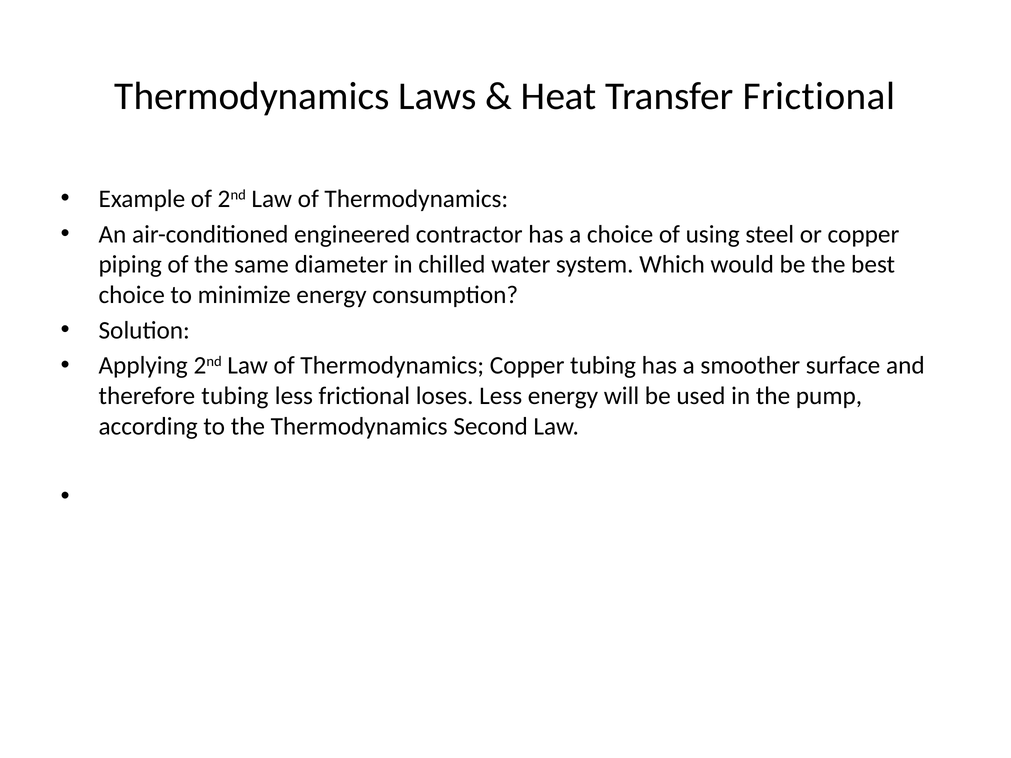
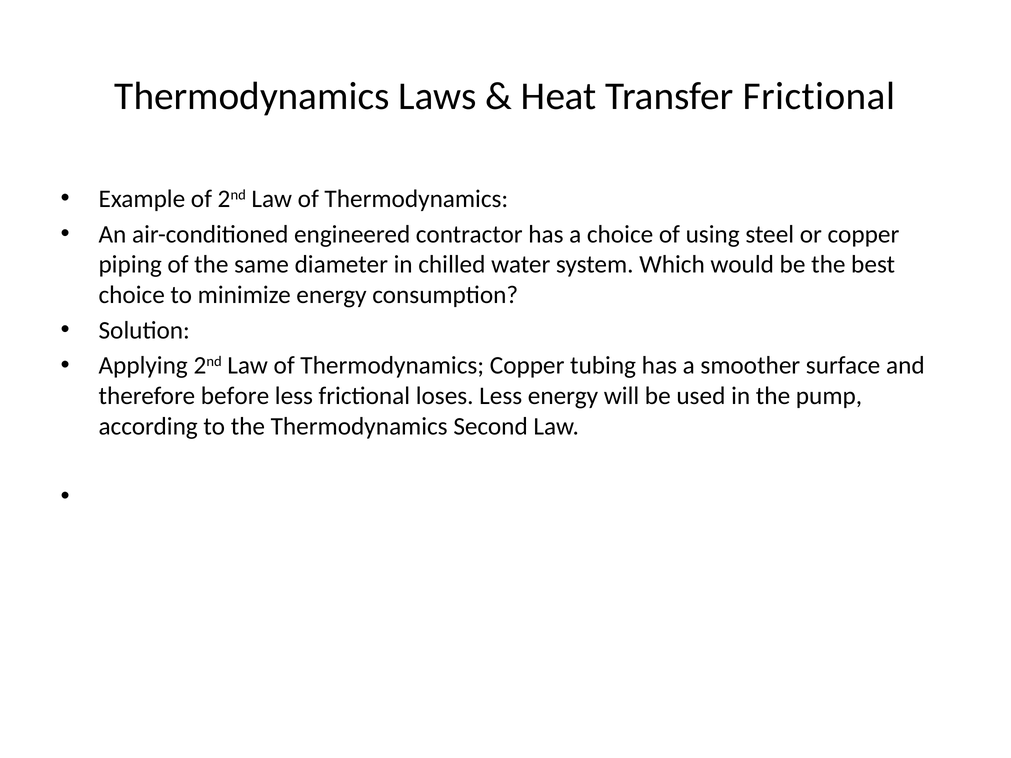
therefore tubing: tubing -> before (235, 396)
